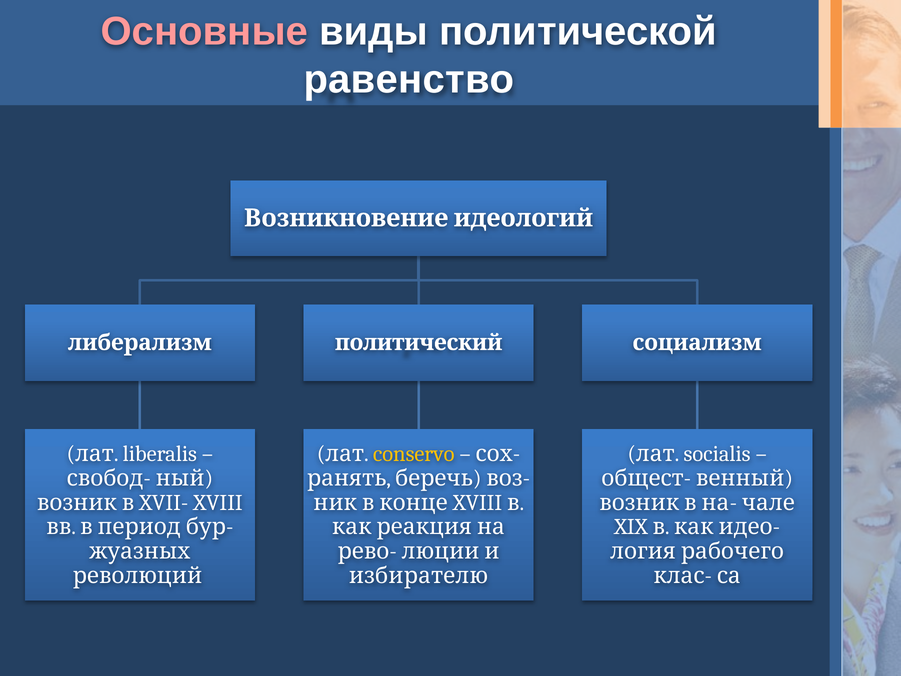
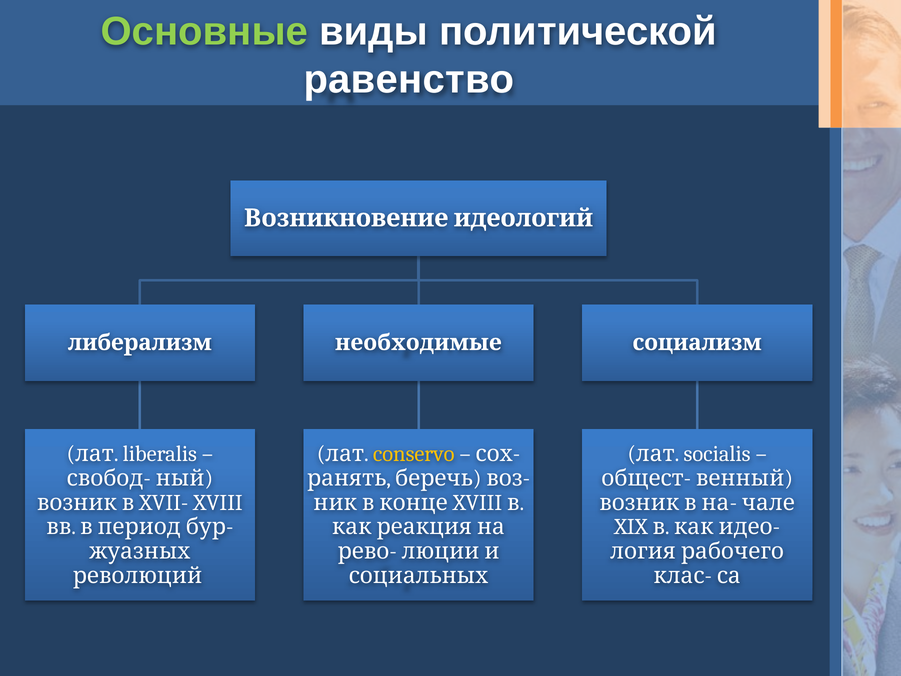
Основные colour: pink -> light green (204, 31)
политический: политический -> необходимые (418, 342)
избирателю: избирателю -> социальных (418, 575)
